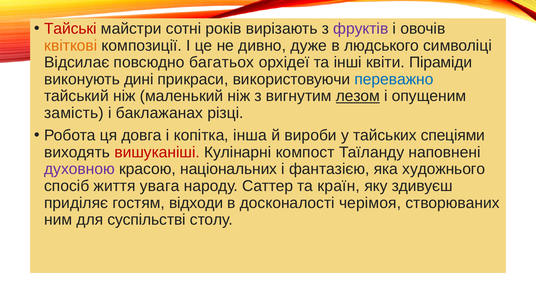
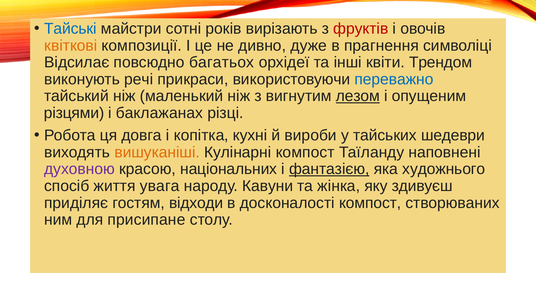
Тайські colour: red -> blue (70, 29)
фруктів colour: purple -> red (361, 29)
людського: людського -> прагнення (381, 46)
Піраміди: Піраміди -> Трендом (441, 63)
дині: дині -> речі (139, 79)
замість: замість -> різцями (74, 113)
інша: інша -> кухні (250, 136)
спеціями: спеціями -> шедеври (453, 136)
вишуканіші colour: red -> orange (157, 153)
фантазією underline: none -> present (329, 169)
Саттер: Саттер -> Кавуни (268, 186)
країн: країн -> жінка (339, 186)
досконалості черімоя: черімоя -> компост (370, 203)
суспільстві: суспільстві -> присипане (147, 220)
